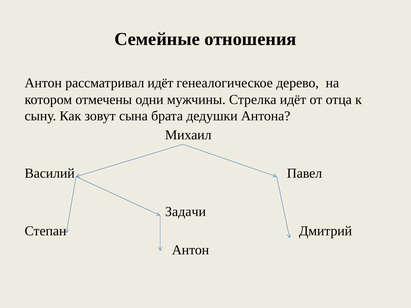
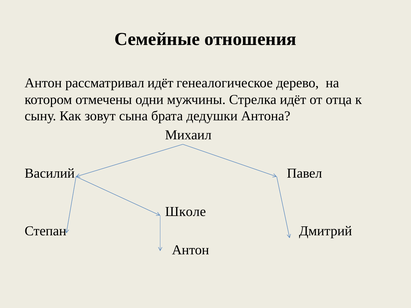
Задачи: Задачи -> Школе (186, 212)
